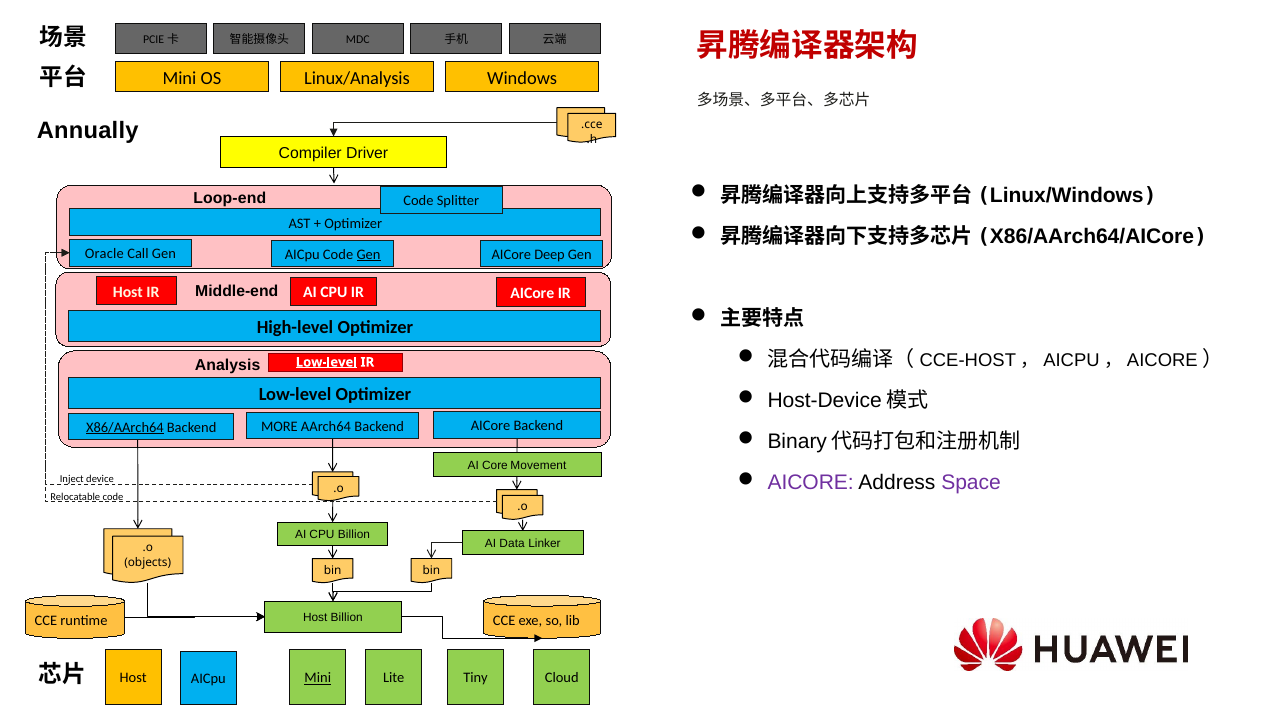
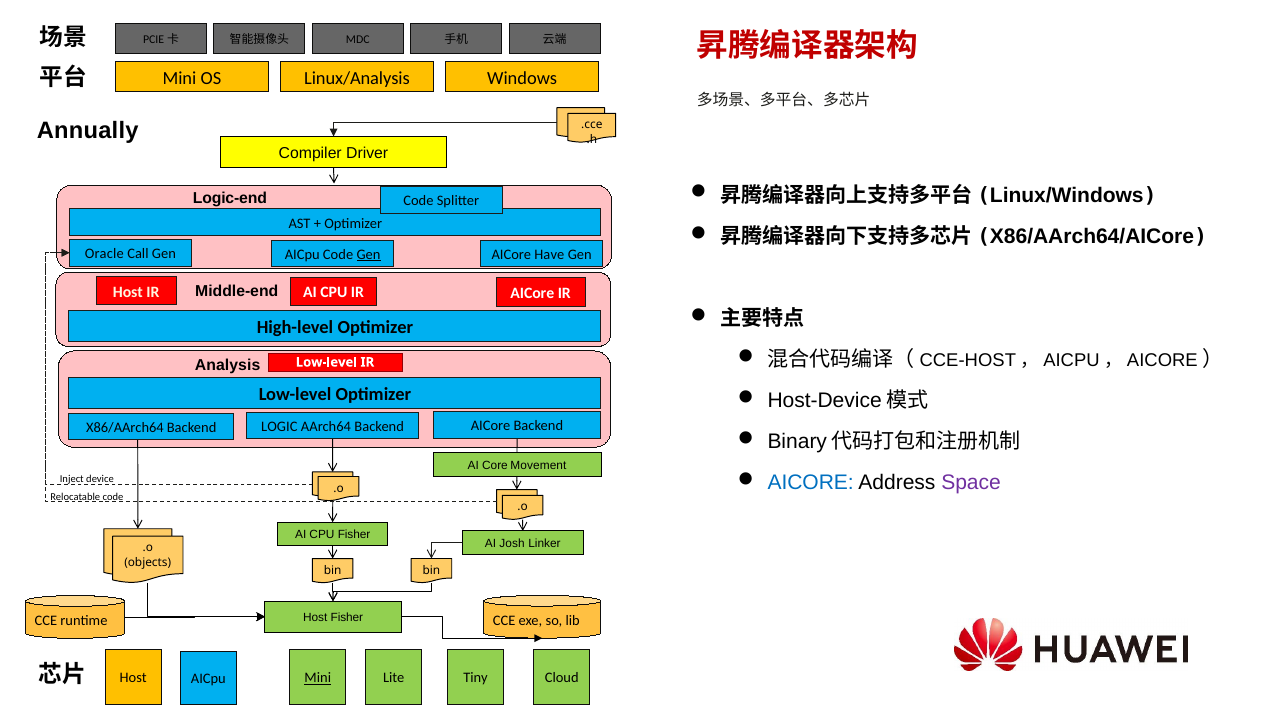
Loop-end: Loop-end -> Logic-end (230, 199)
Deep: Deep -> Have (549, 254)
Low-level underline: present -> none (326, 362)
MORE: MORE -> LOGIC (279, 427)
X86/AArch64 underline: present -> none (125, 427)
AICORE colour: purple -> blue (811, 483)
CPU Billion: Billion -> Fisher (354, 535)
Data: Data -> Josh (512, 544)
Host Billion: Billion -> Fisher (347, 618)
